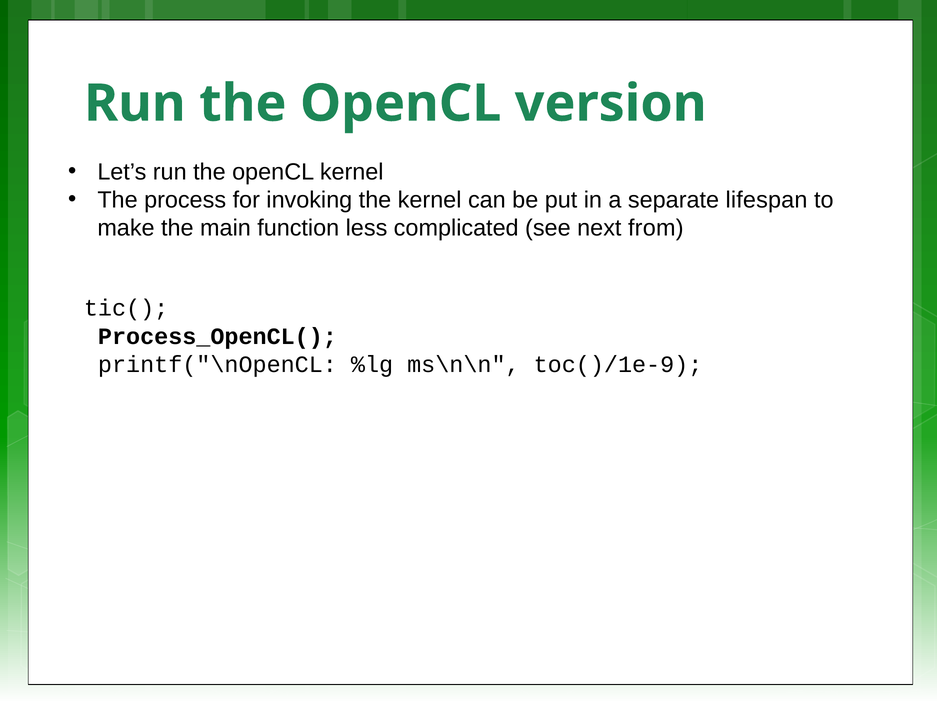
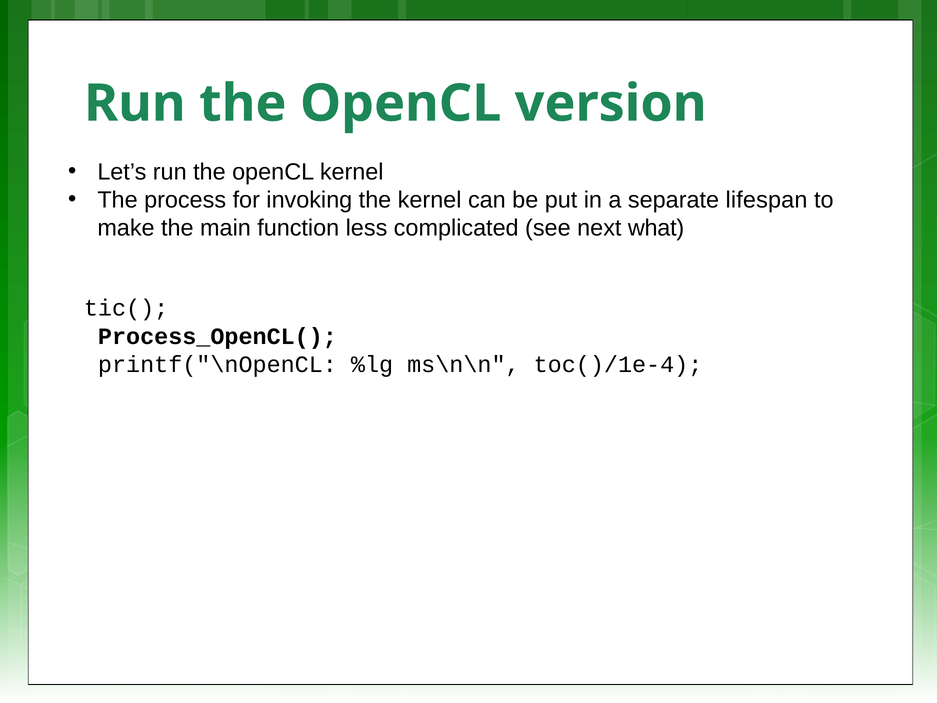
from: from -> what (656, 228)
toc()/1e-9: toc()/1e-9 -> toc()/1e-4 (618, 364)
